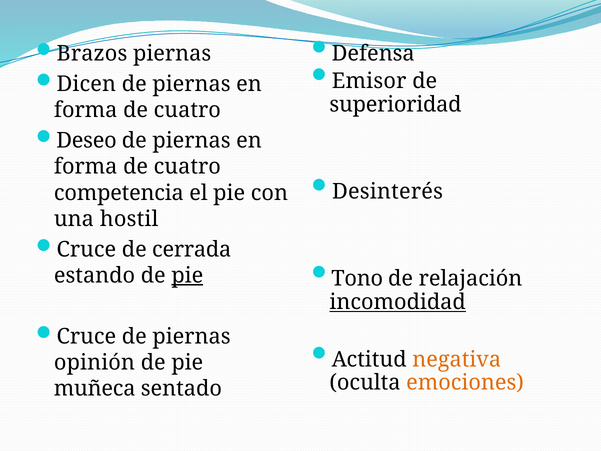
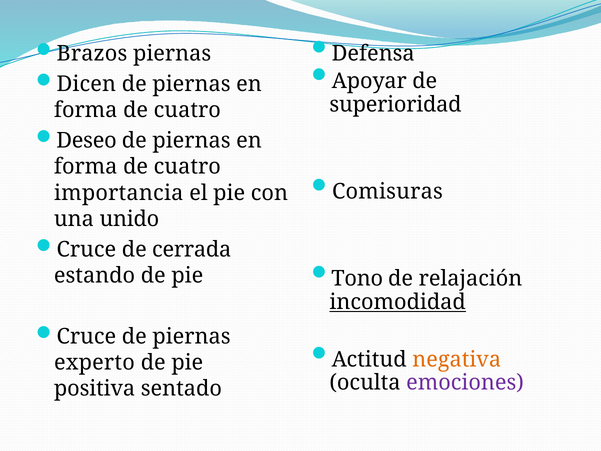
Emisor: Emisor -> Apoyar (369, 81)
Desinterés: Desinterés -> Comisuras (387, 191)
competencia: competencia -> importancia (119, 193)
hostil: hostil -> unido (129, 219)
pie underline: present -> none (187, 275)
opinión: opinión -> experto (94, 362)
emociones colour: orange -> purple (465, 383)
muñeca: muñeca -> positiva (95, 388)
